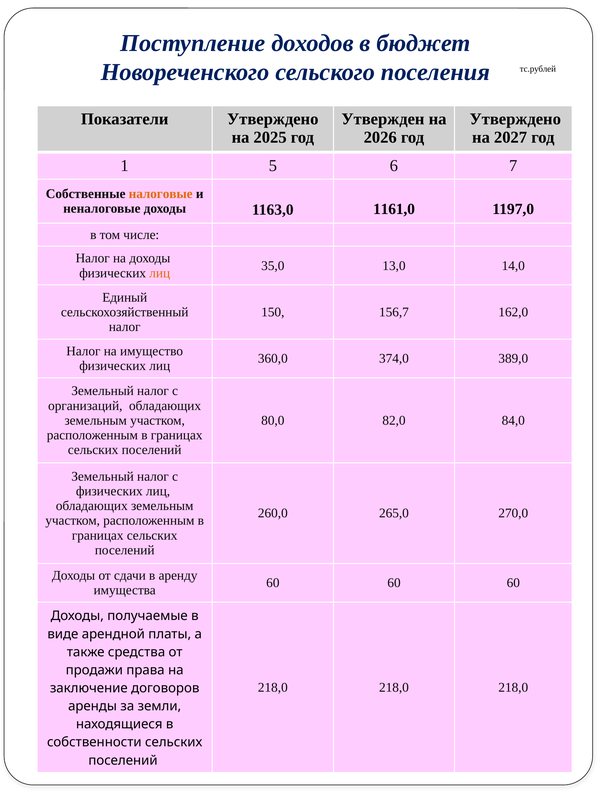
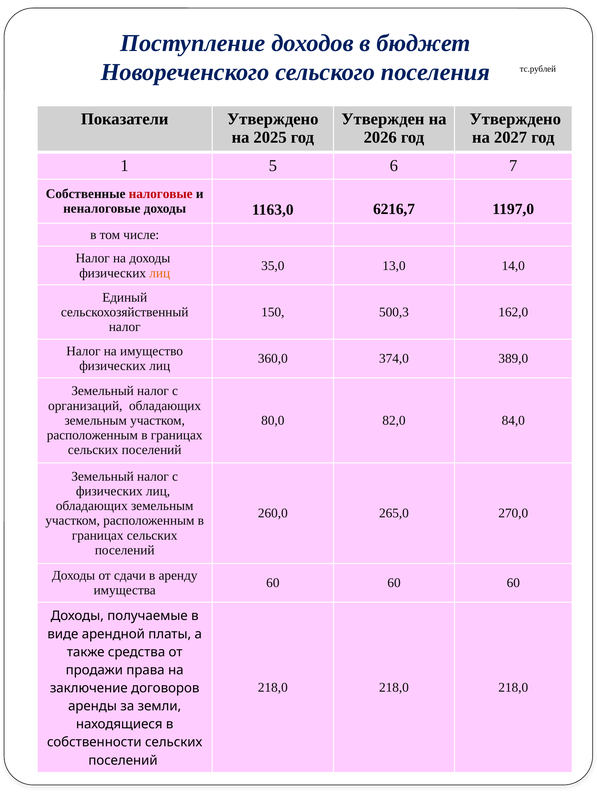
налоговые colour: orange -> red (161, 194)
1161,0: 1161,0 -> 6216,7 (394, 209)
156,7: 156,7 -> 500,3 (394, 312)
